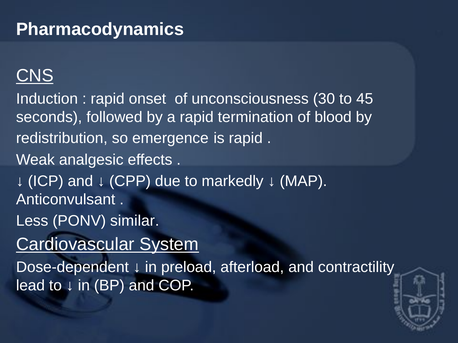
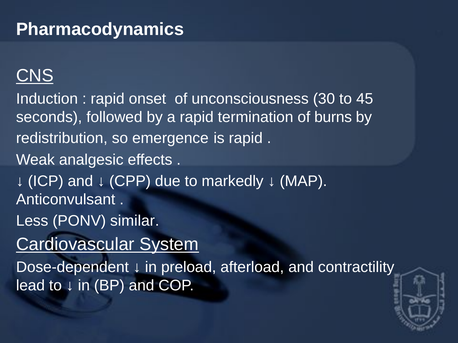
blood: blood -> burns (333, 117)
